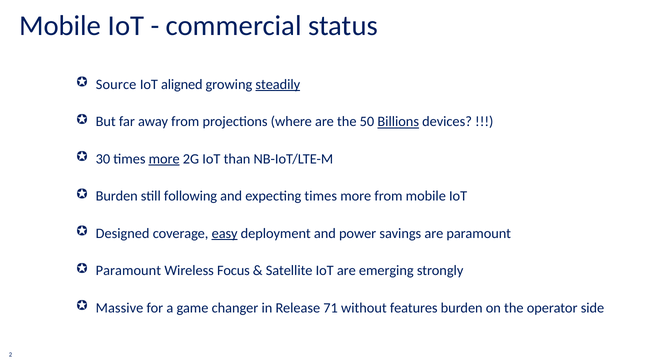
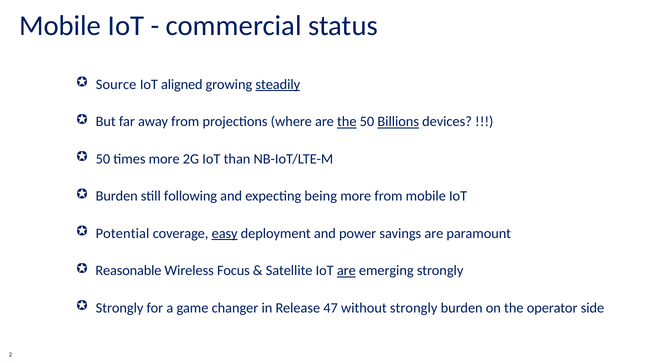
the underline: none -> present (347, 122)
30: 30 -> 50 (103, 159)
more underline: present -> none (164, 159)
expecting times: times -> being (321, 196)
Designed: Designed -> Potential (123, 234)
Paramount: Paramount -> Reasonable (128, 271)
are underline: none -> present (346, 271)
Massive: Massive -> Strongly (120, 308)
71: 71 -> 47 (331, 308)
without features: features -> strongly (414, 308)
